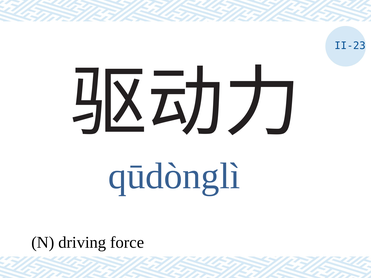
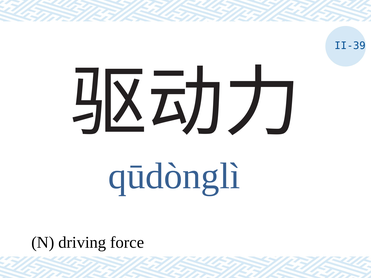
II-23: II-23 -> II-39 (350, 46)
